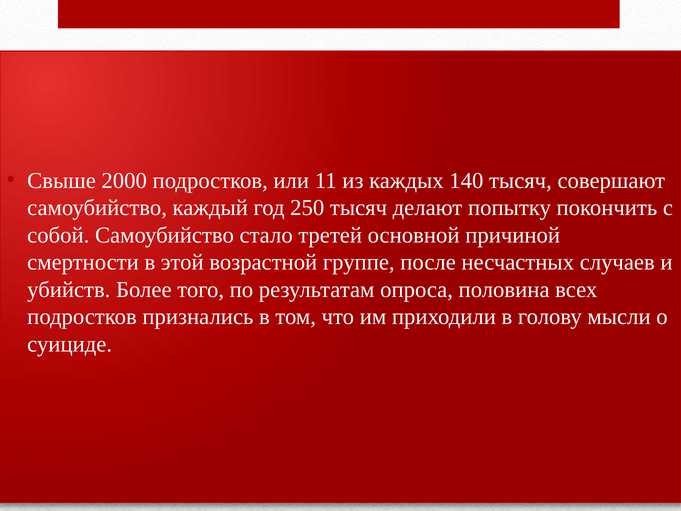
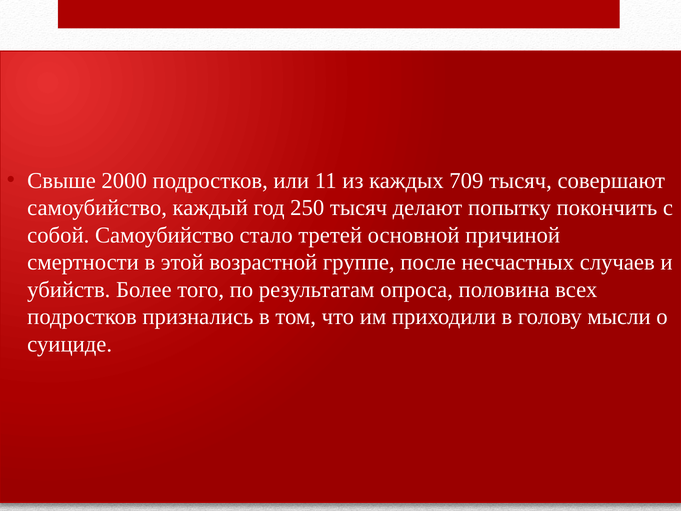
140: 140 -> 709 (466, 181)
